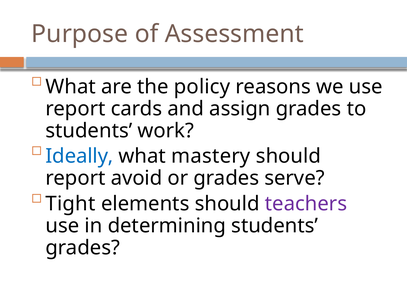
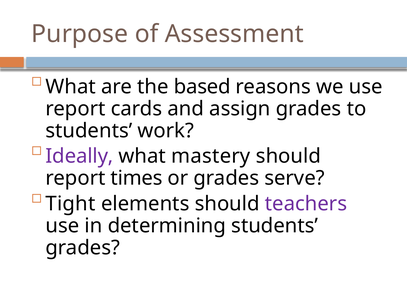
policy: policy -> based (202, 87)
Ideally colour: blue -> purple (79, 156)
avoid: avoid -> times (137, 178)
